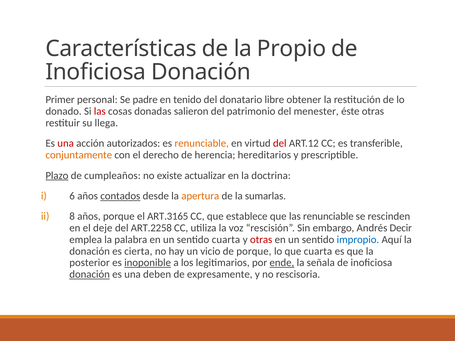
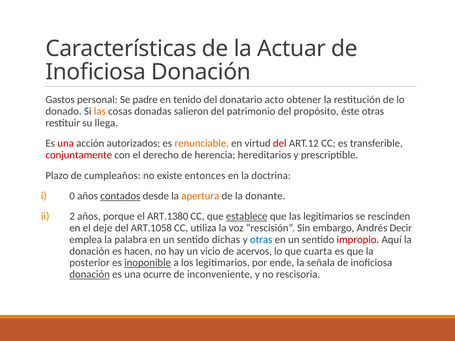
Propio: Propio -> Actuar (292, 49)
Primer: Primer -> Gastos (60, 100)
libre: libre -> acto (274, 100)
las colour: red -> orange (100, 111)
menester: menester -> propósito (316, 111)
conjuntamente colour: orange -> red (79, 155)
Plazo underline: present -> none (57, 176)
actualizar: actualizar -> entonces (205, 176)
6: 6 -> 0 (72, 196)
sumarlas: sumarlas -> donante (265, 196)
8: 8 -> 2 (72, 217)
ART.3165: ART.3165 -> ART.1380 (168, 217)
establece underline: none -> present (247, 217)
las renunciable: renunciable -> legitimarios (328, 217)
ART.2258: ART.2258 -> ART.1058 (151, 228)
sentido cuarta: cuarta -> dichas (226, 240)
otras colour: red -> blue (261, 240)
impropio colour: blue -> red (358, 240)
cierta: cierta -> hacen (138, 251)
de porque: porque -> acervos (254, 251)
ende underline: present -> none (282, 263)
deben: deben -> ocurre (157, 275)
expresamente: expresamente -> inconveniente (220, 275)
